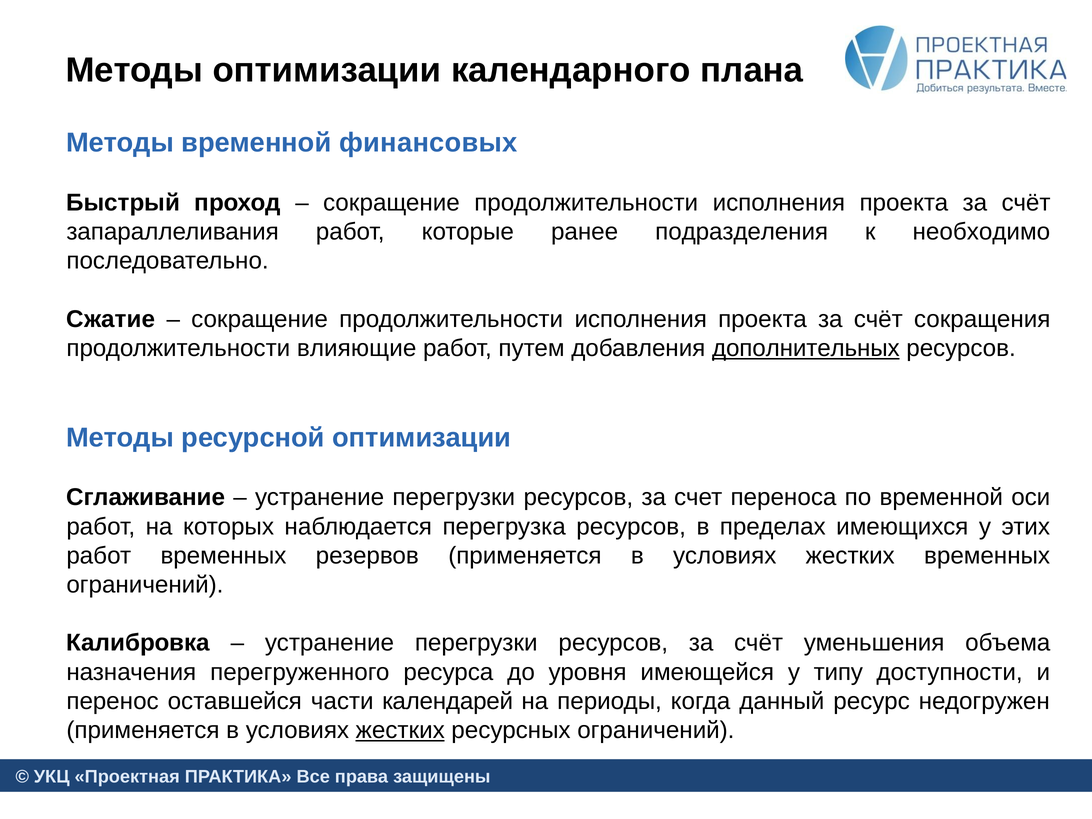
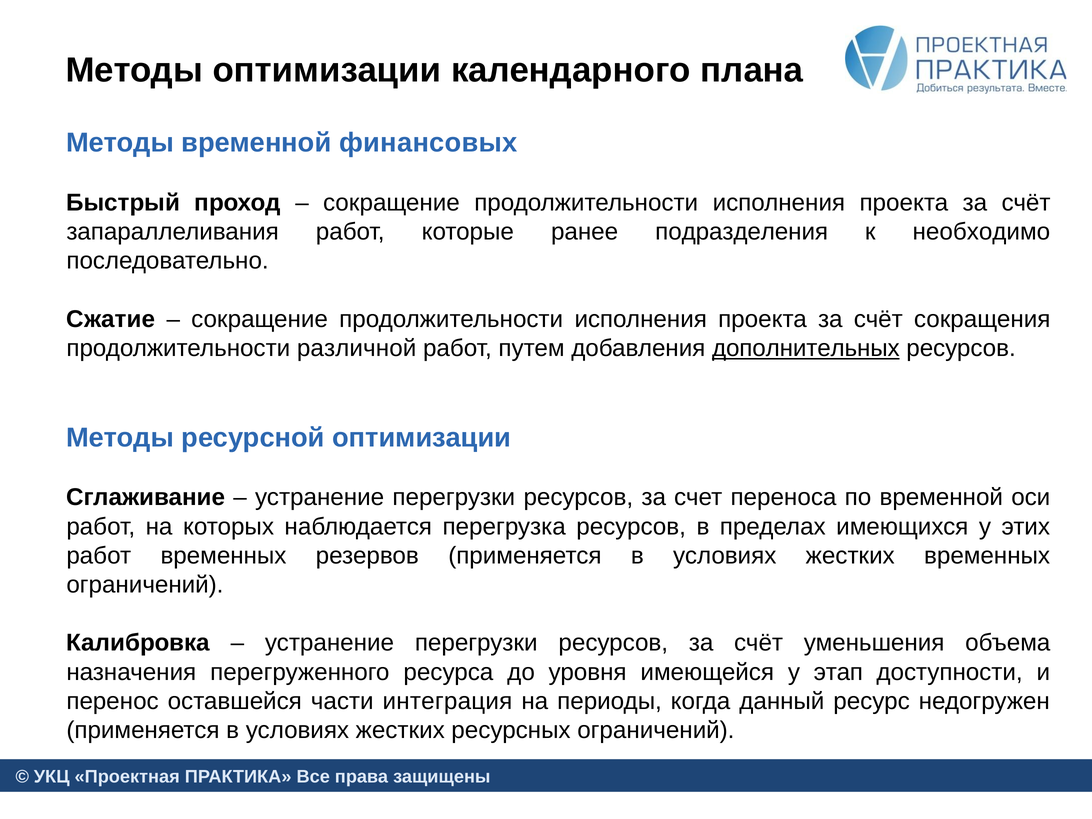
влияющие: влияющие -> различной (357, 348)
типу: типу -> этап (838, 672)
календарей: календарей -> интеграция (447, 701)
жестких underline: present -> none (400, 730)
